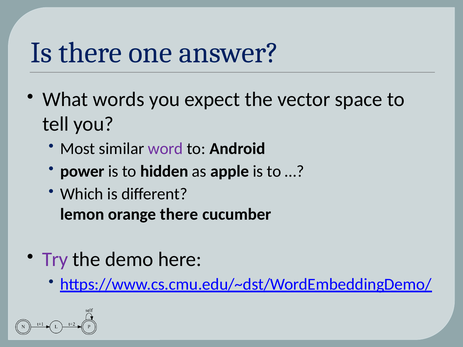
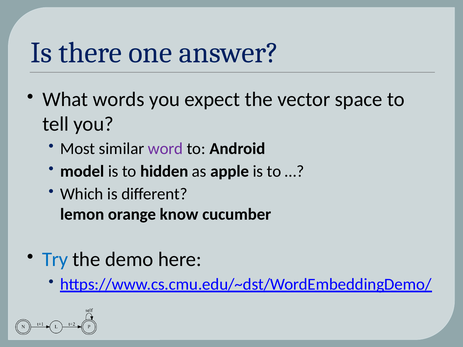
power: power -> model (82, 172)
orange there: there -> know (179, 214)
Try colour: purple -> blue (55, 260)
